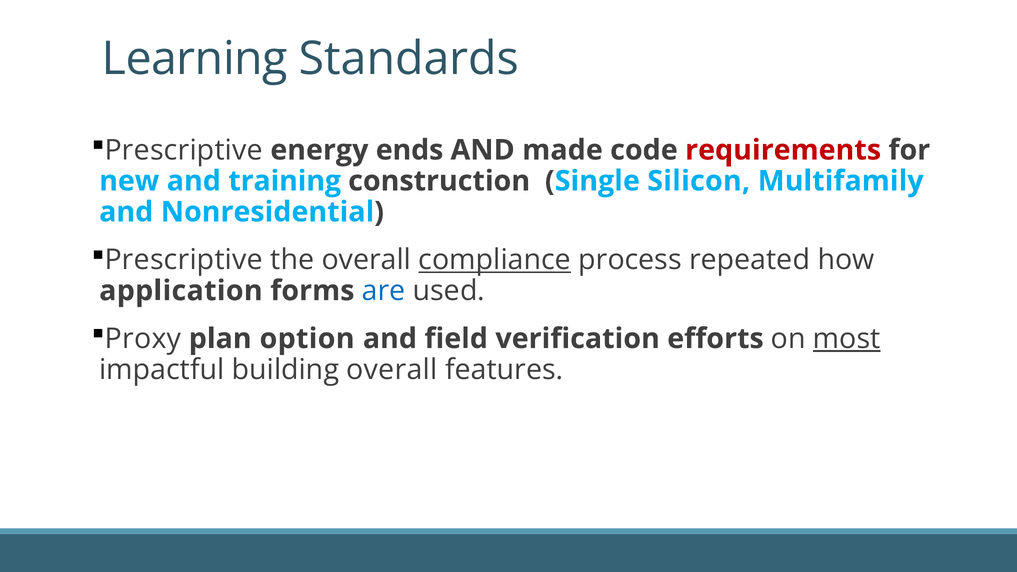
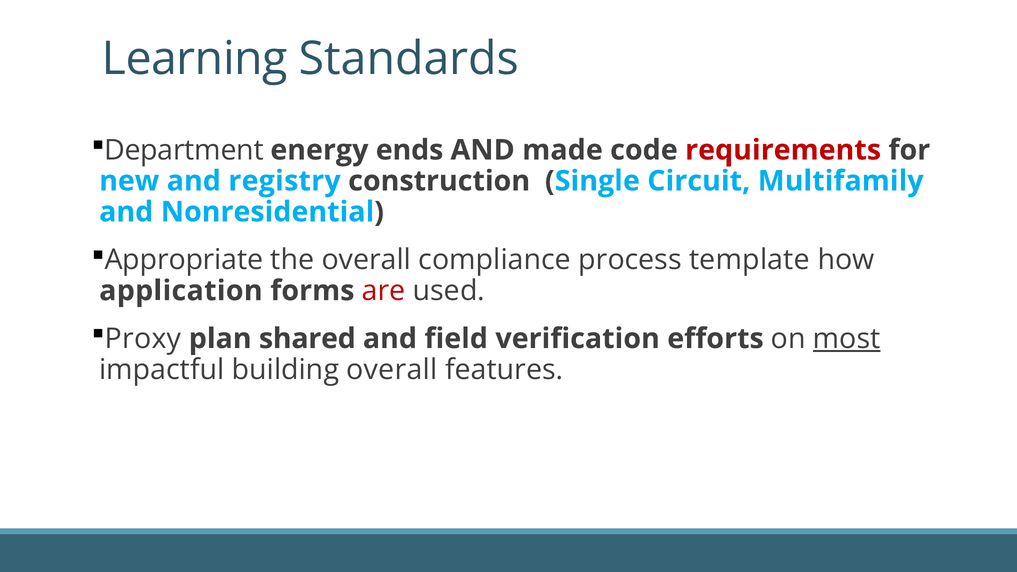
Prescriptive: Prescriptive -> Department (184, 150)
training: training -> registry (285, 181)
Silicon: Silicon -> Circuit (699, 181)
Prescriptive: Prescriptive -> Appropriate (184, 260)
compliance underline: present -> none (495, 260)
repeated: repeated -> template (749, 260)
are colour: blue -> red (384, 291)
option: option -> shared (307, 339)
